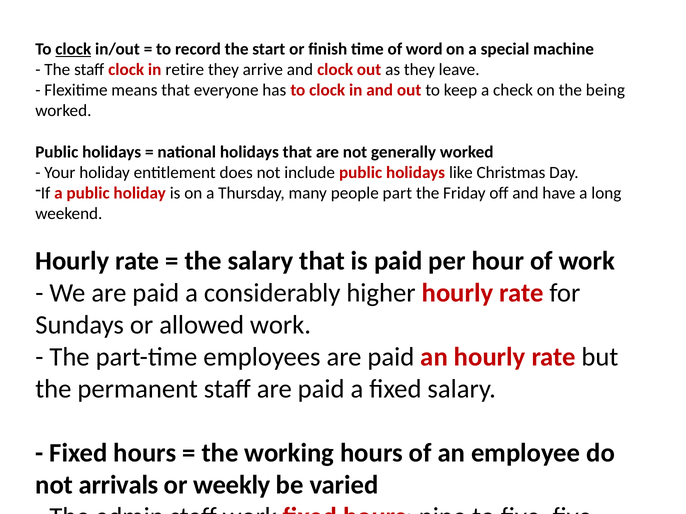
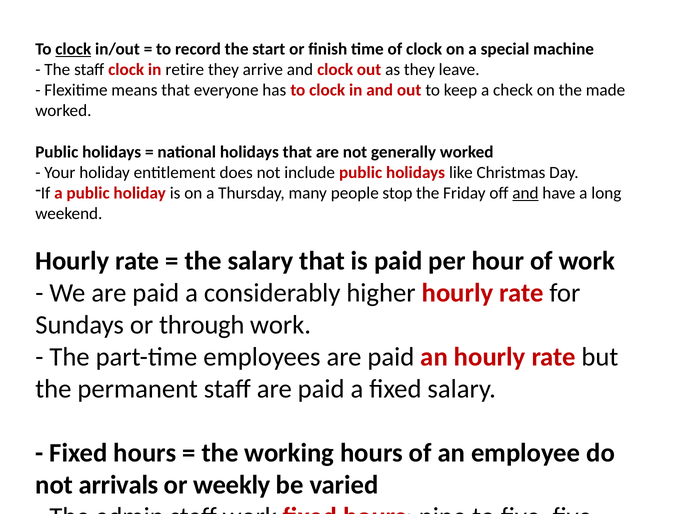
of word: word -> clock (424, 49)
being: being -> made (606, 90)
part: part -> stop (397, 193)
and underline: none -> present (525, 193)
allowed: allowed -> through (202, 325)
